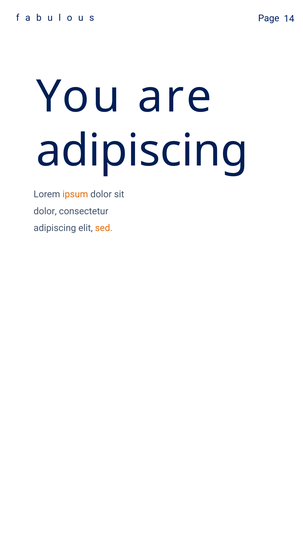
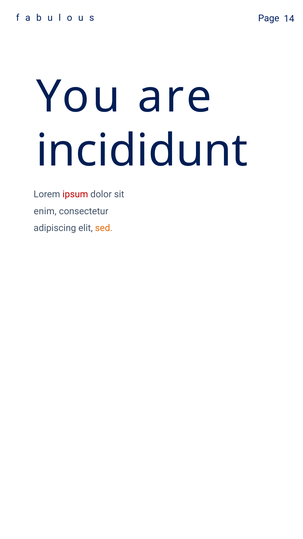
adipiscing: adipiscing -> incididunt (142, 151)
ipsum colour: orange -> red (75, 194)
dolor: dolor -> enim (45, 211)
